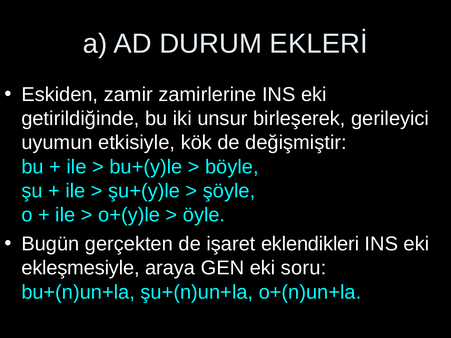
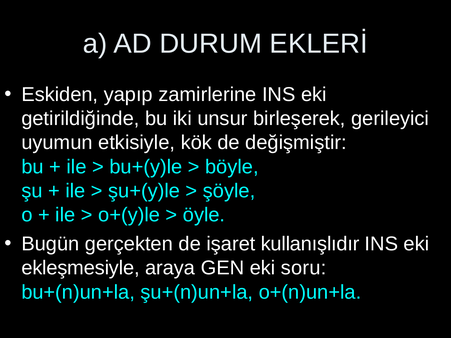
zamir: zamir -> yapıp (128, 95)
eklendikleri: eklendikleri -> kullanışlıdır (310, 244)
